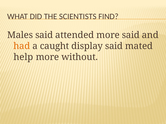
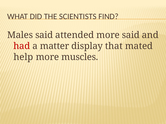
had colour: orange -> red (22, 46)
caught: caught -> matter (55, 46)
display said: said -> that (114, 46)
without: without -> muscles (80, 57)
